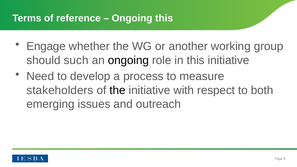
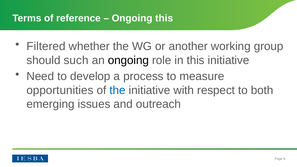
Engage: Engage -> Filtered (46, 46)
stakeholders: stakeholders -> opportunities (60, 90)
the colour: black -> blue (118, 90)
